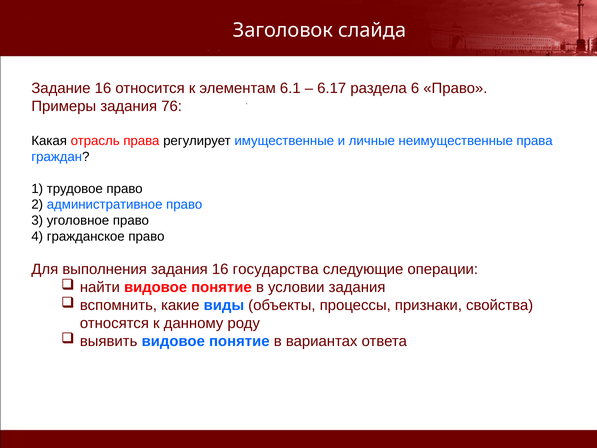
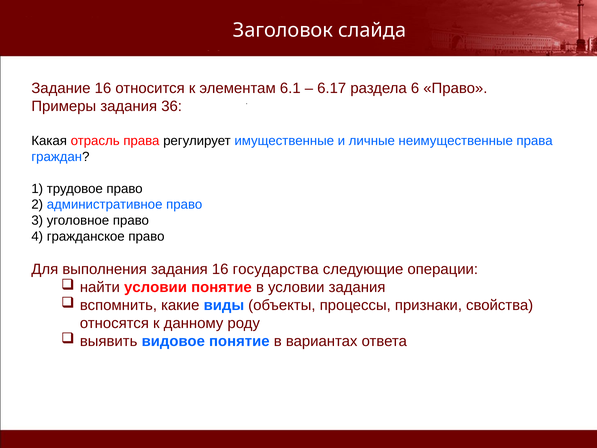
76: 76 -> 36 (172, 106)
найти видовое: видовое -> условии (156, 287)
